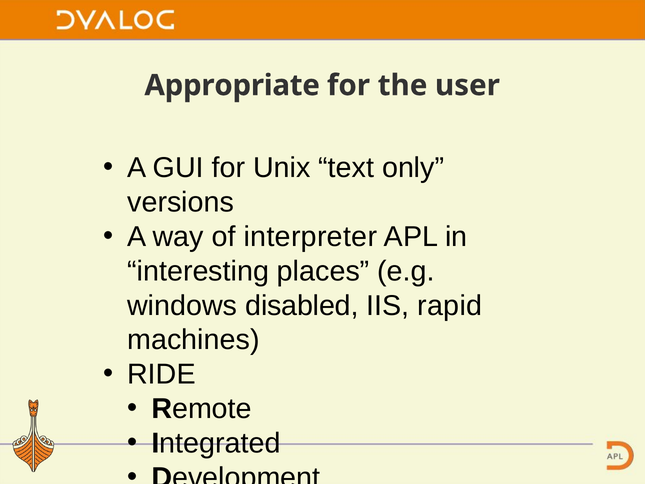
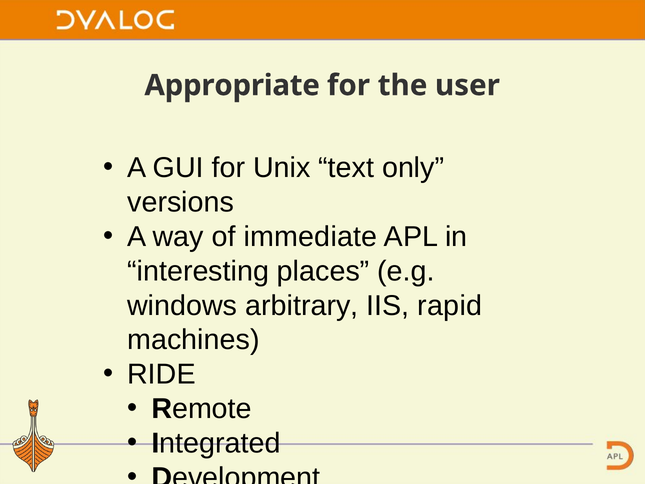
interpreter: interpreter -> immediate (310, 237)
disabled: disabled -> arbitrary (302, 305)
